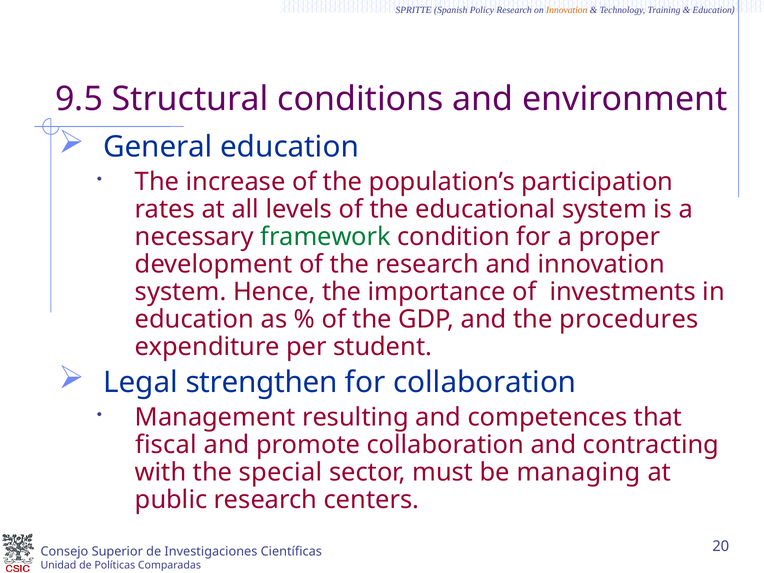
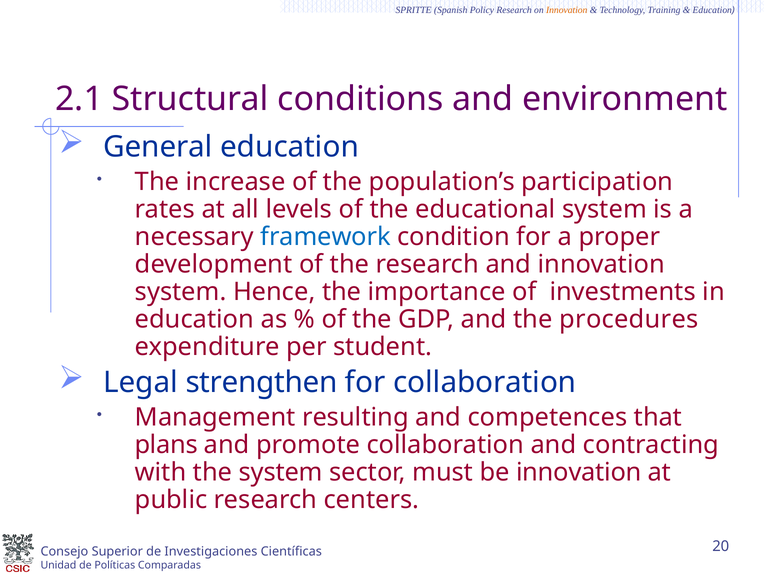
9.5: 9.5 -> 2.1 (79, 99)
framework colour: green -> blue (326, 237)
fiscal: fiscal -> plans (166, 445)
the special: special -> system (281, 472)
be managing: managing -> innovation (579, 472)
